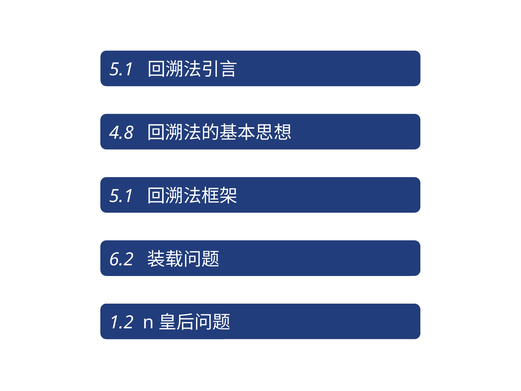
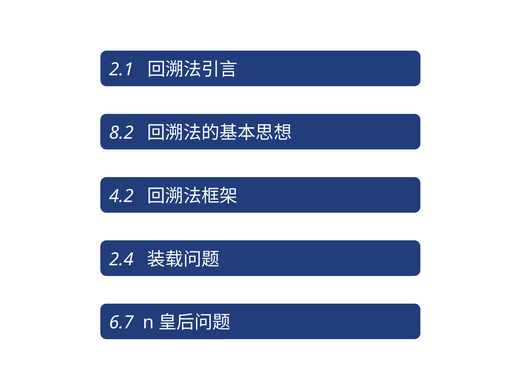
5.1: 5.1 -> 2.1 (121, 70)
4.8: 4.8 -> 8.2 (121, 133)
5.1: 5.1 -> 4.2 (121, 196)
6.2: 6.2 -> 2.4 (121, 259)
1.2: 1.2 -> 6.7 (121, 322)
